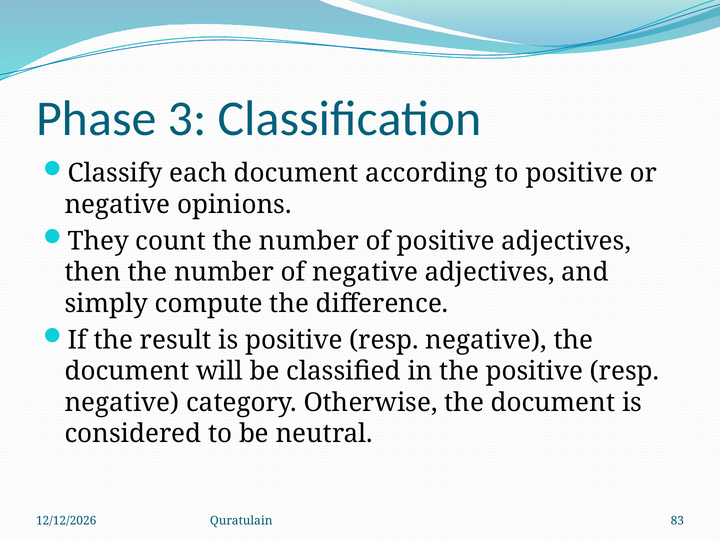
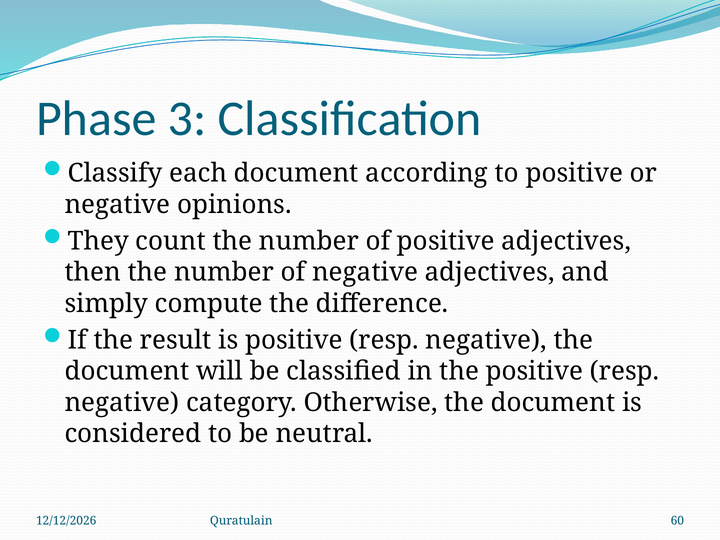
83: 83 -> 60 (677, 521)
